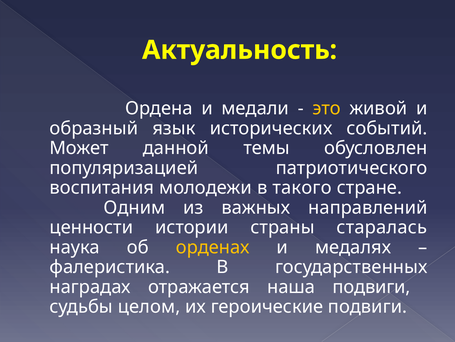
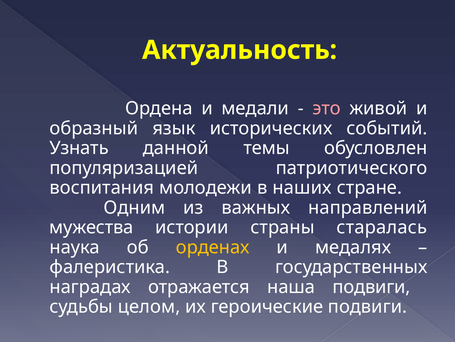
это colour: yellow -> pink (327, 108)
Может: Может -> Узнать (79, 148)
такого: такого -> наших (302, 187)
ценности: ценности -> мужества (91, 227)
